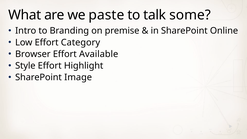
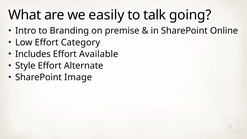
paste: paste -> easily (107, 15)
some: some -> going (190, 15)
Browser: Browser -> Includes (33, 54)
Highlight: Highlight -> Alternate (84, 66)
